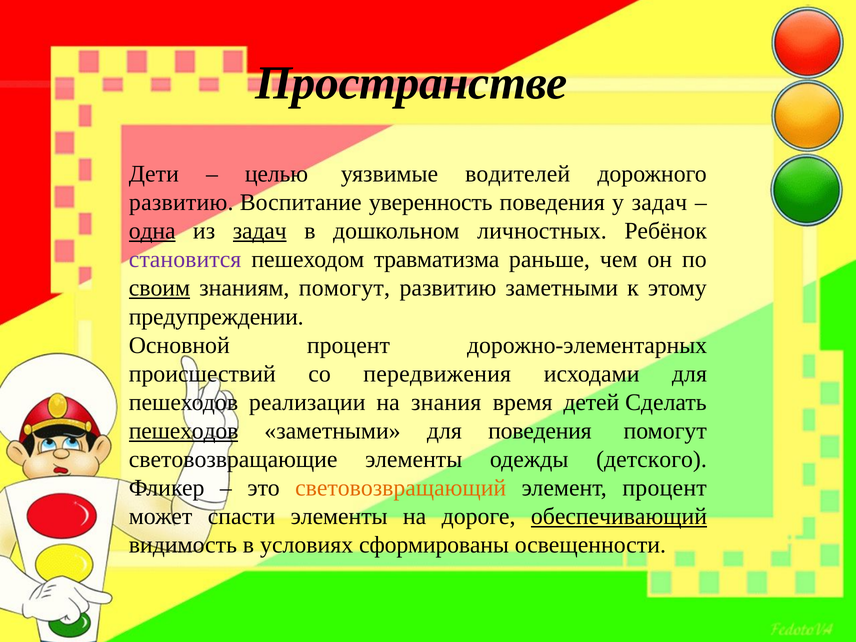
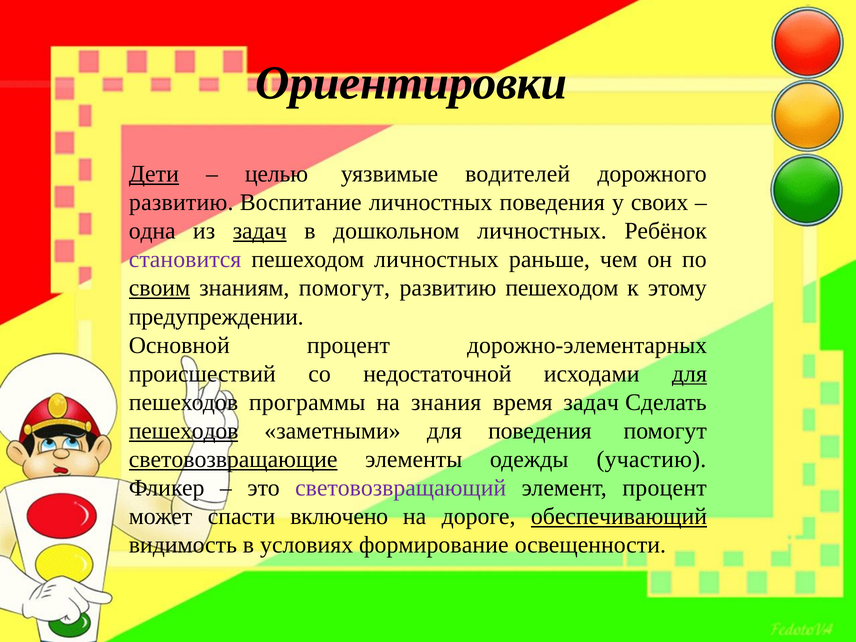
Пространстве: Пространстве -> Ориентировки (411, 83)
Дети underline: none -> present (154, 174)
Воспитание уверенность: уверенность -> личностных (431, 202)
у задач: задач -> своих (660, 202)
одна underline: present -> none (152, 231)
пешеходом травматизма: травматизма -> личностных (436, 260)
развитию заметными: заметными -> пешеходом (562, 288)
передвижения: передвижения -> недостаточной (437, 374)
для underline: none -> present (689, 374)
реализации: реализации -> программы (307, 402)
время детей: детей -> задач (591, 402)
световозвращающие underline: none -> present (233, 459)
детского: детского -> участию (651, 459)
световозвращающий colour: orange -> purple (401, 488)
спасти элементы: элементы -> включено (339, 516)
сформированы: сформированы -> формирование (434, 545)
